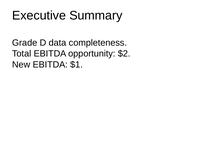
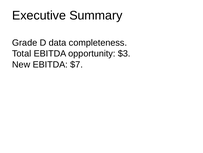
$2: $2 -> $3 (124, 53)
$1: $1 -> $7 (77, 64)
